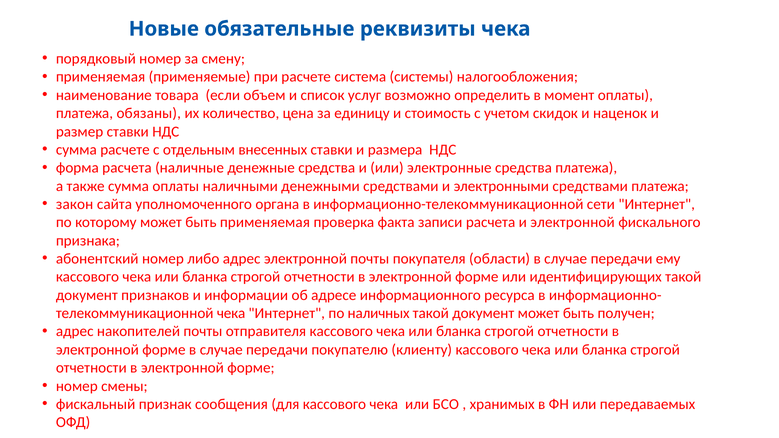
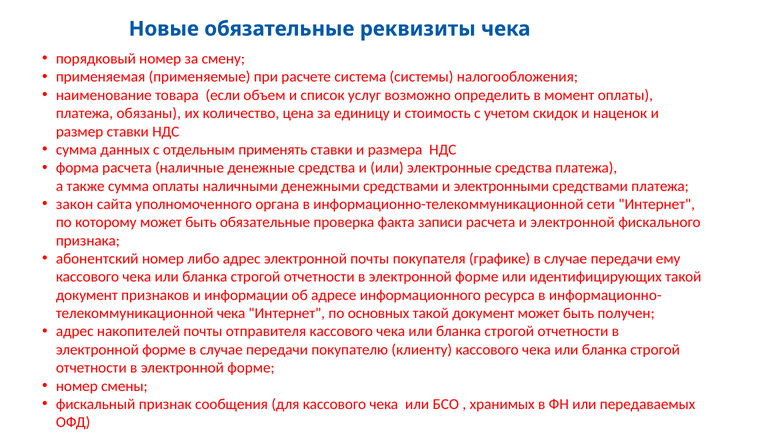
сумма расчете: расчете -> данных (125, 150)
внесенных: внесенных -> применять (273, 150)
быть применяемая: применяемая -> обязательные (265, 223)
области: области -> графике (500, 259)
наличных: наличных -> основных (379, 313)
